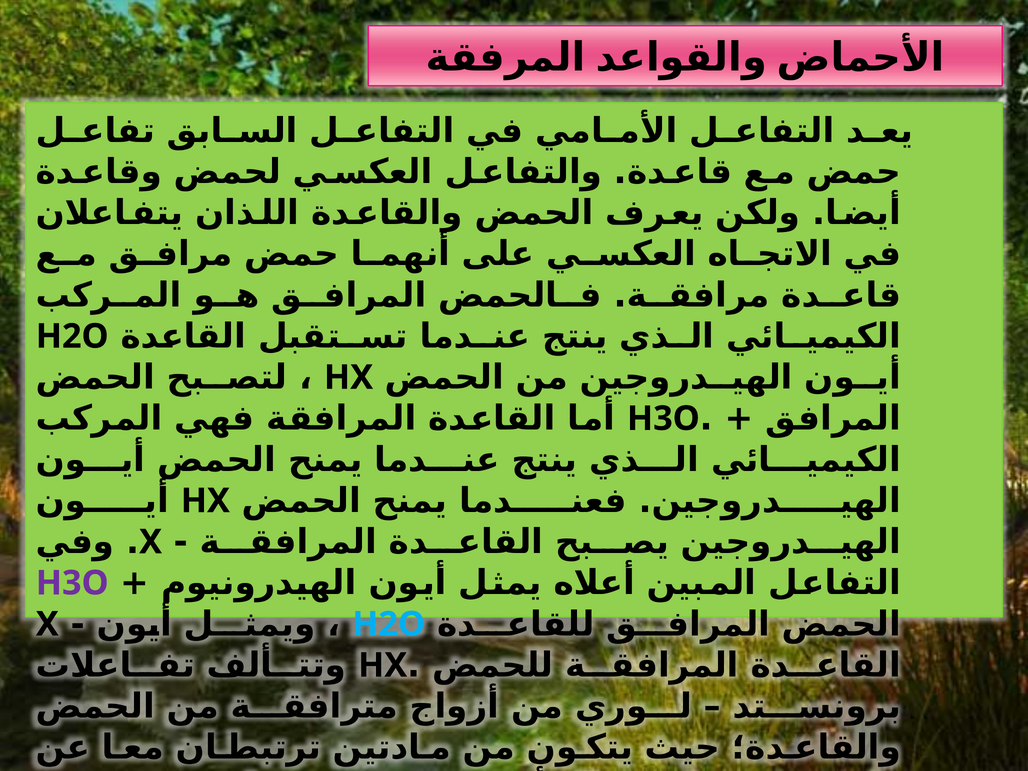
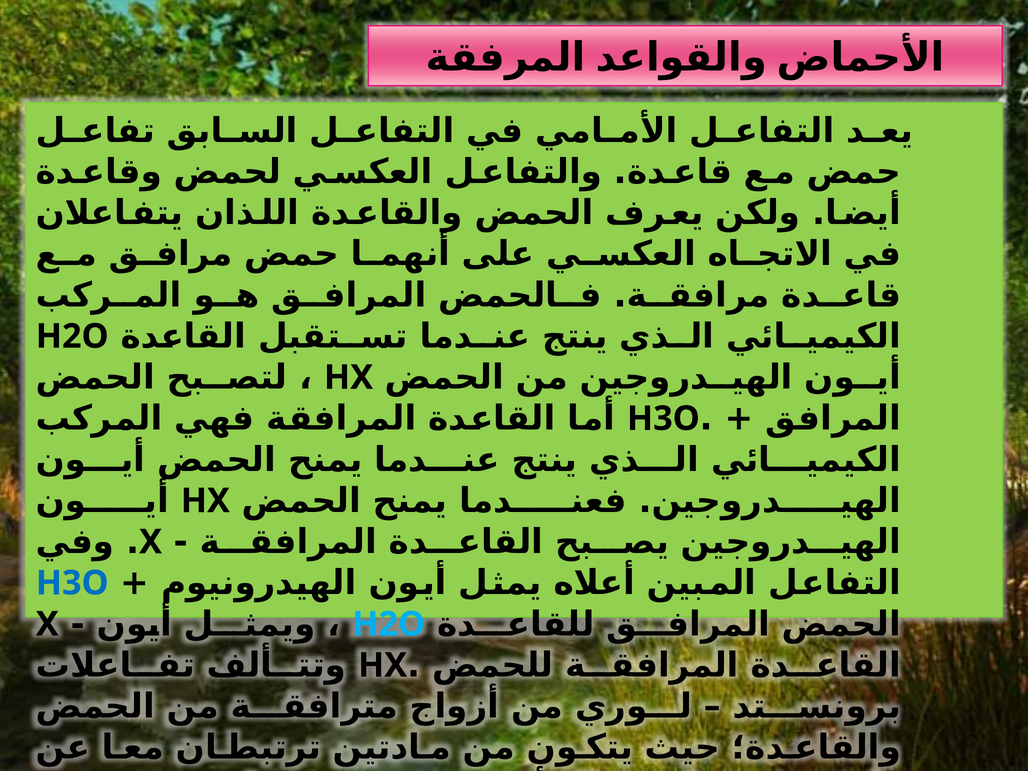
H3O colour: purple -> blue (72, 583)
